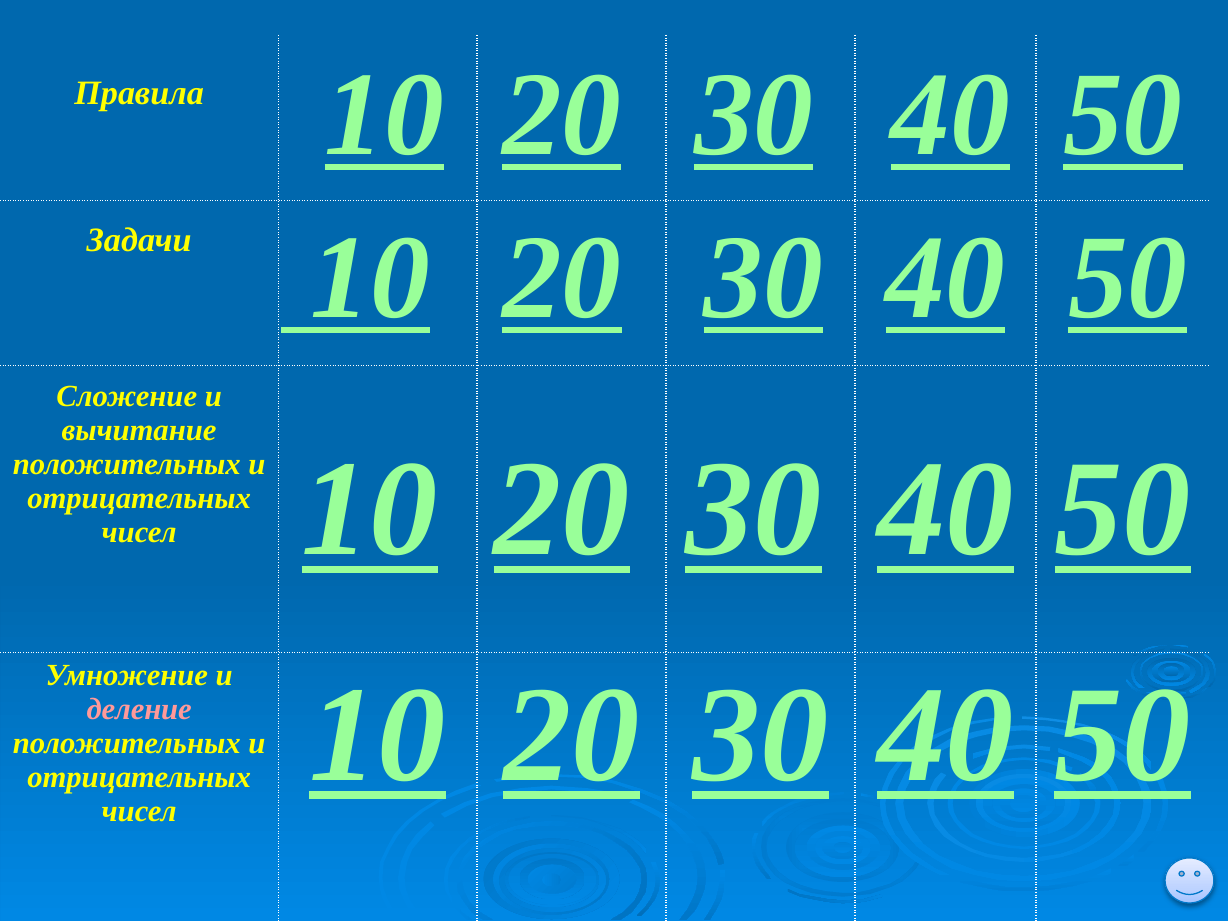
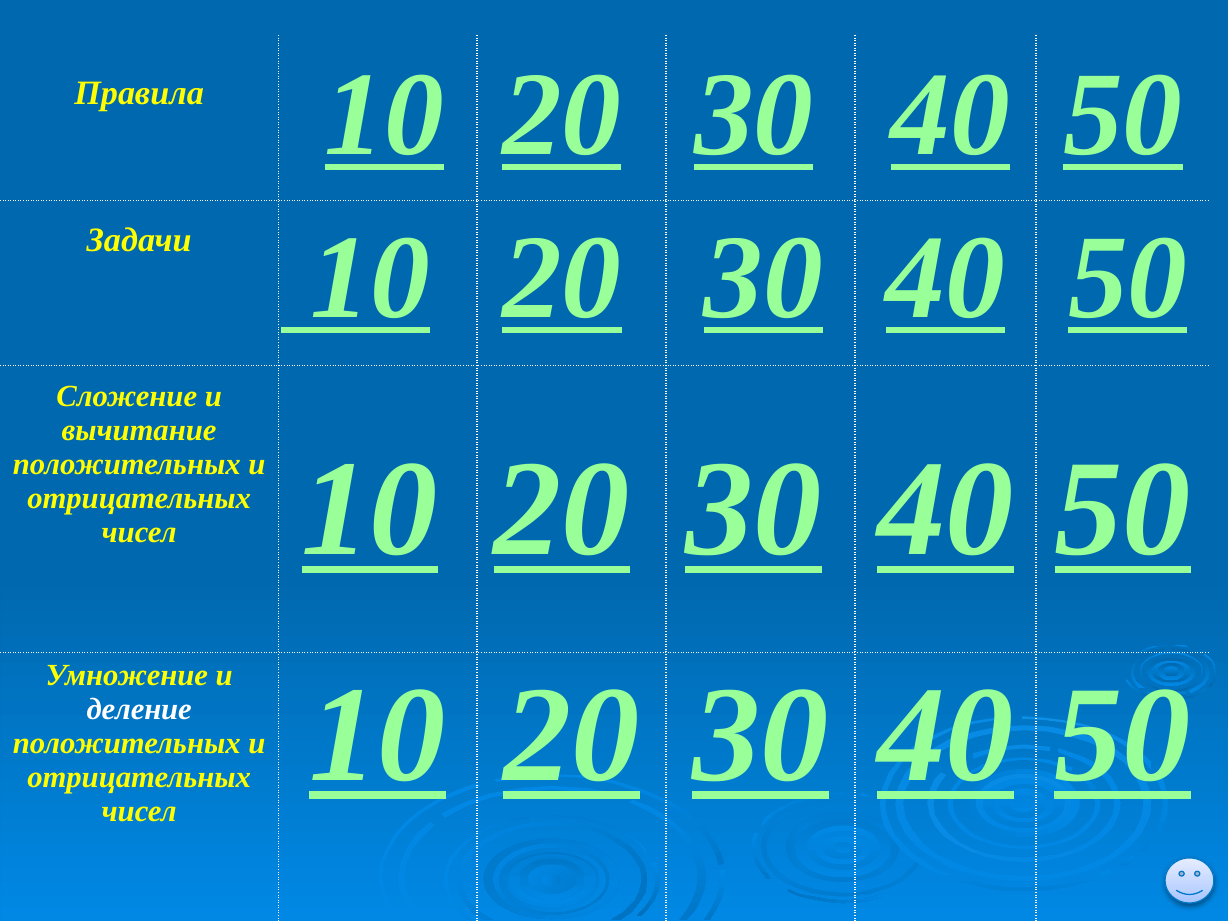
деление colour: pink -> white (139, 710)
